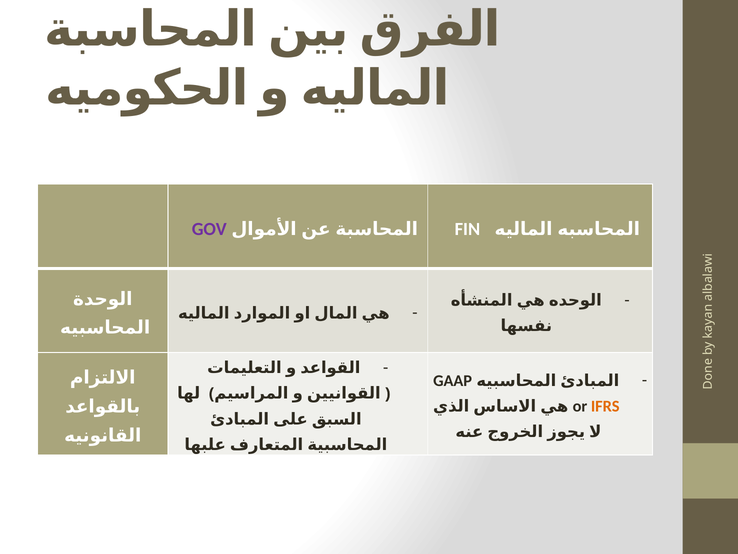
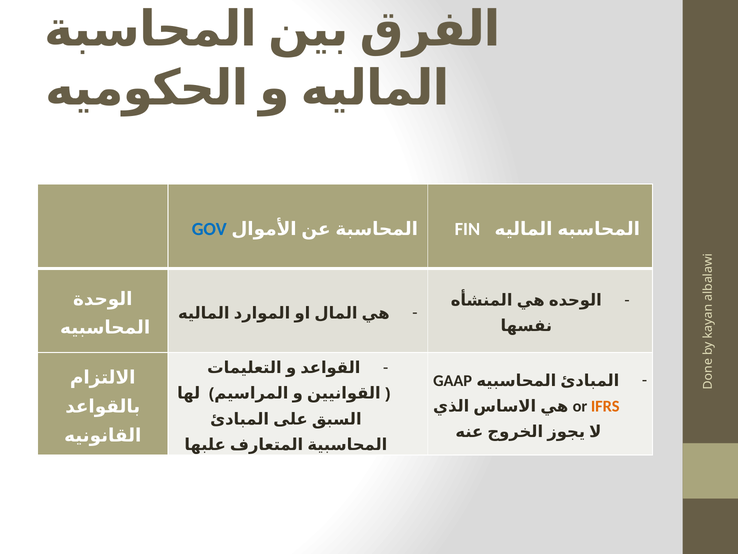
GOV colour: purple -> blue (209, 229)
